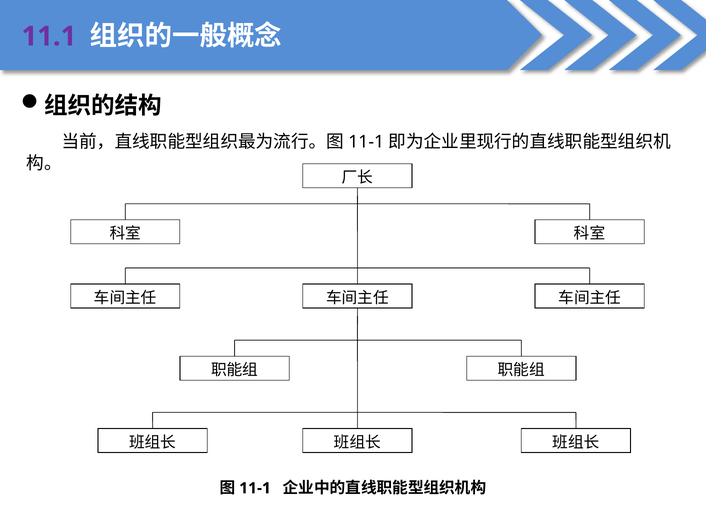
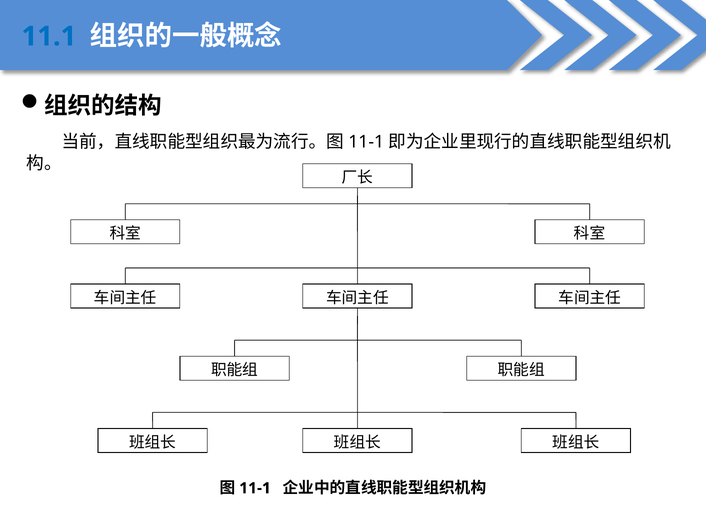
11.1 colour: purple -> blue (49, 36)
